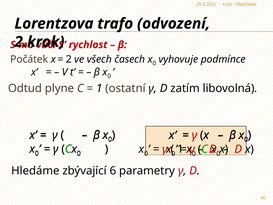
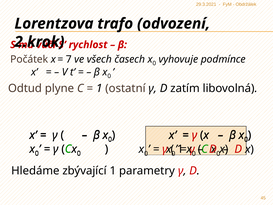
2: 2 -> 7 (69, 59)
zbývající 6: 6 -> 1 (113, 170)
